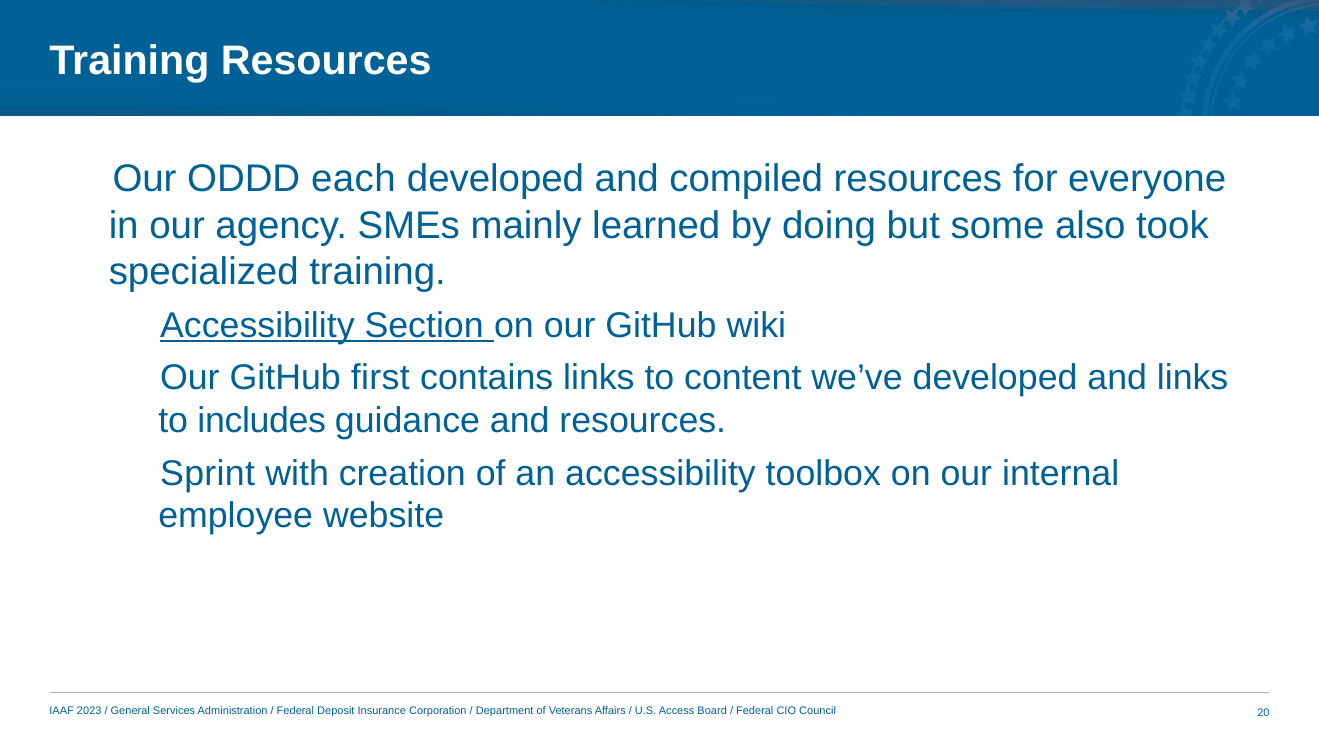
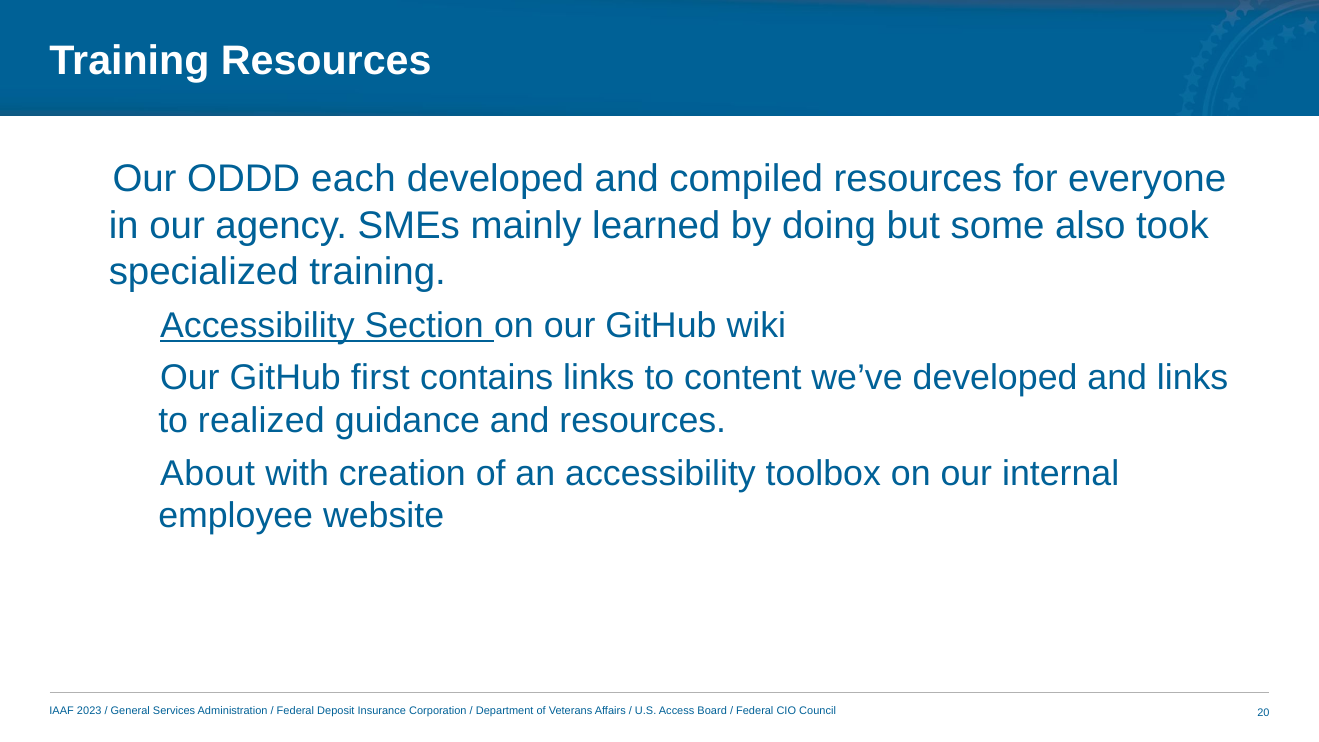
includes: includes -> realized (261, 421)
Sprint: Sprint -> About (208, 473)
